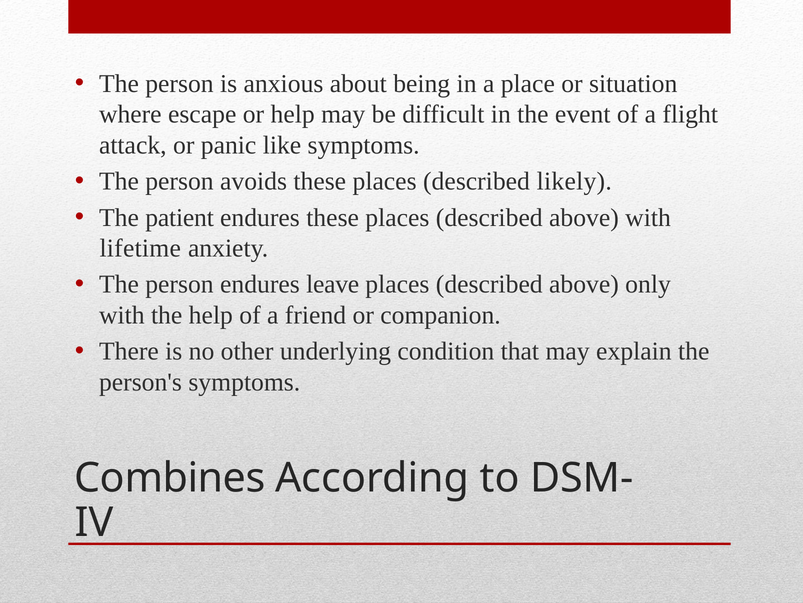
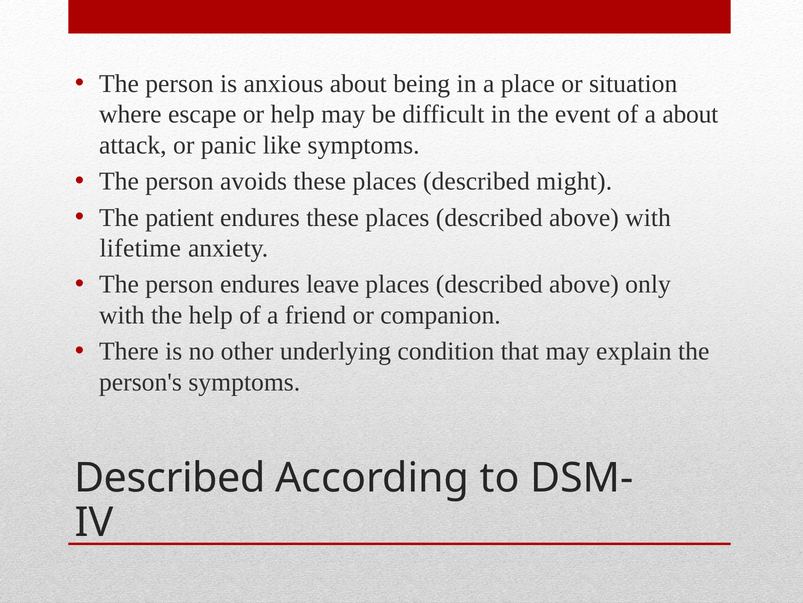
a flight: flight -> about (690, 114)
likely: likely -> might (574, 181)
Combines: Combines -> Described (170, 478)
